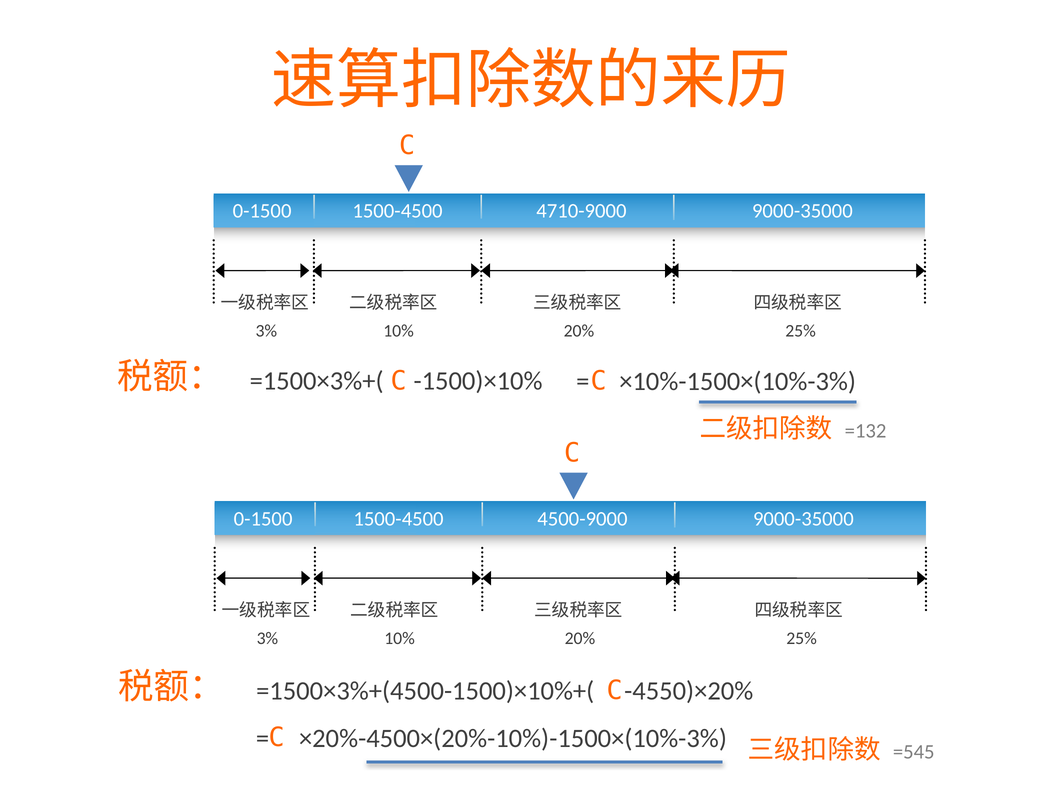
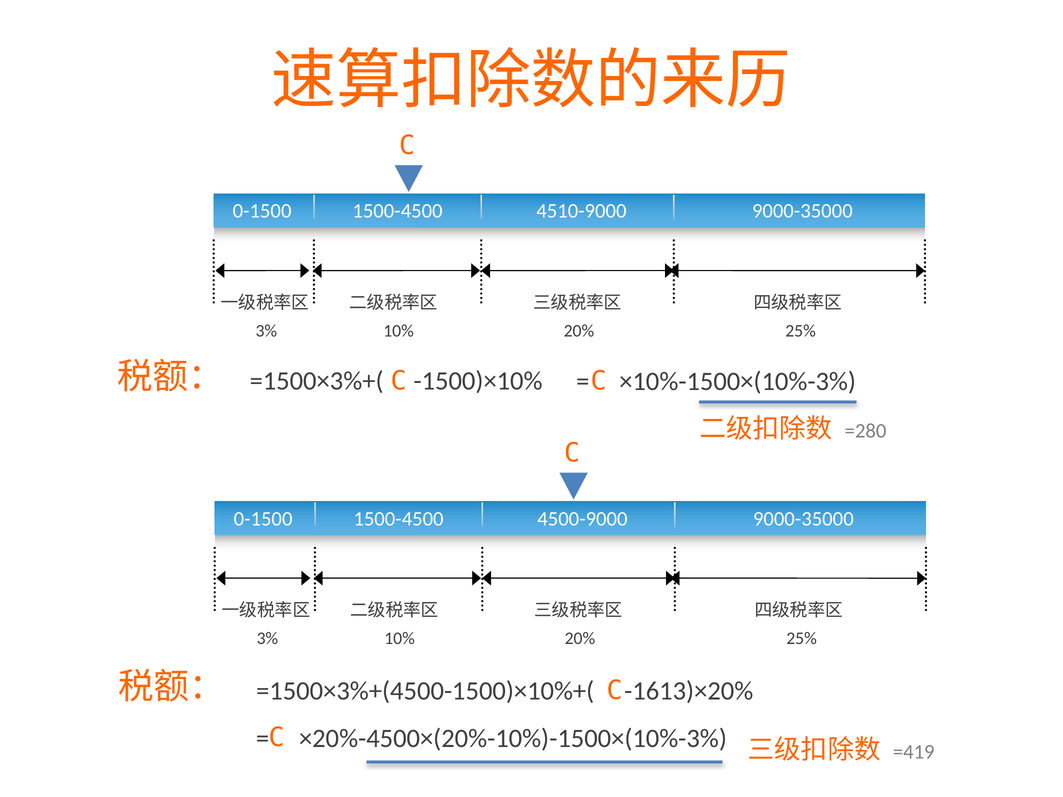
4710-9000: 4710-9000 -> 4510-9000 (581, 211)
=132: =132 -> =280 (866, 431)
-4550)×20%: -4550)×20% -> -1613)×20% (689, 691)
=545: =545 -> =419 (914, 752)
